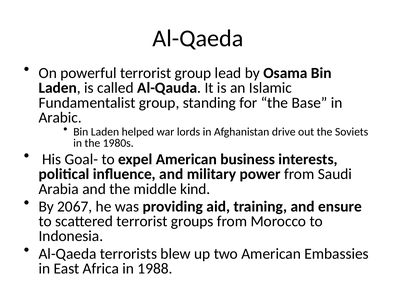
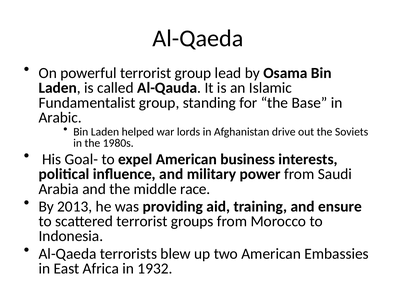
kind: kind -> race (195, 189)
2067: 2067 -> 2013 (75, 207)
1988: 1988 -> 1932 (155, 269)
